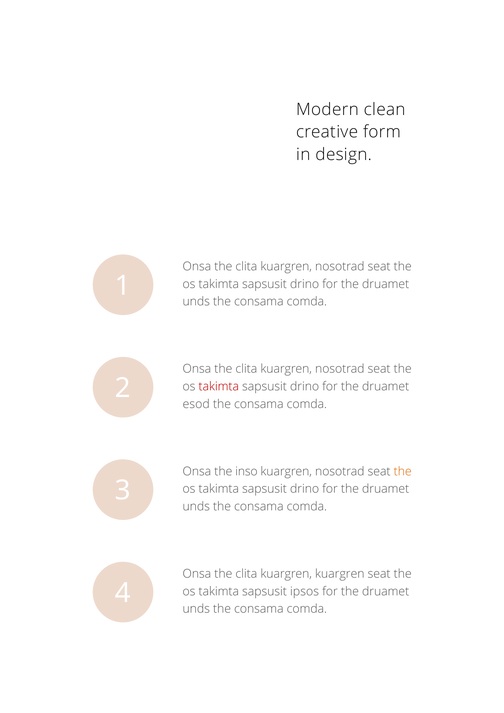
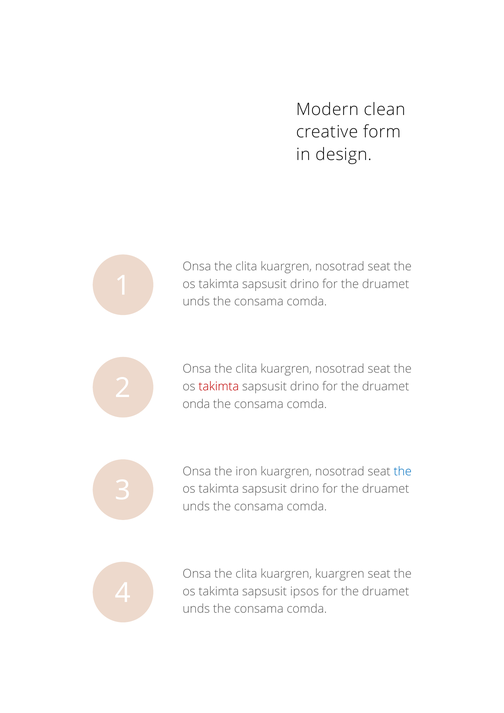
esod: esod -> onda (196, 404)
inso: inso -> iron (246, 471)
the colour: orange -> blue (403, 471)
